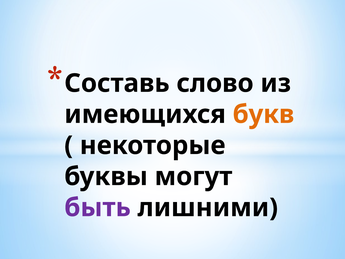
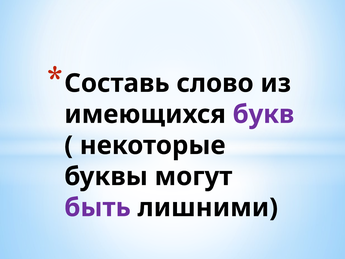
букв colour: orange -> purple (263, 114)
